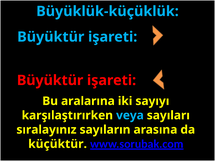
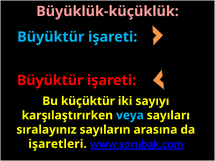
Büyüklük-küçüklük colour: light blue -> pink (107, 11)
aralarına: aralarına -> küçüktür (88, 101)
küçüktür: küçüktür -> işaretleri (58, 144)
